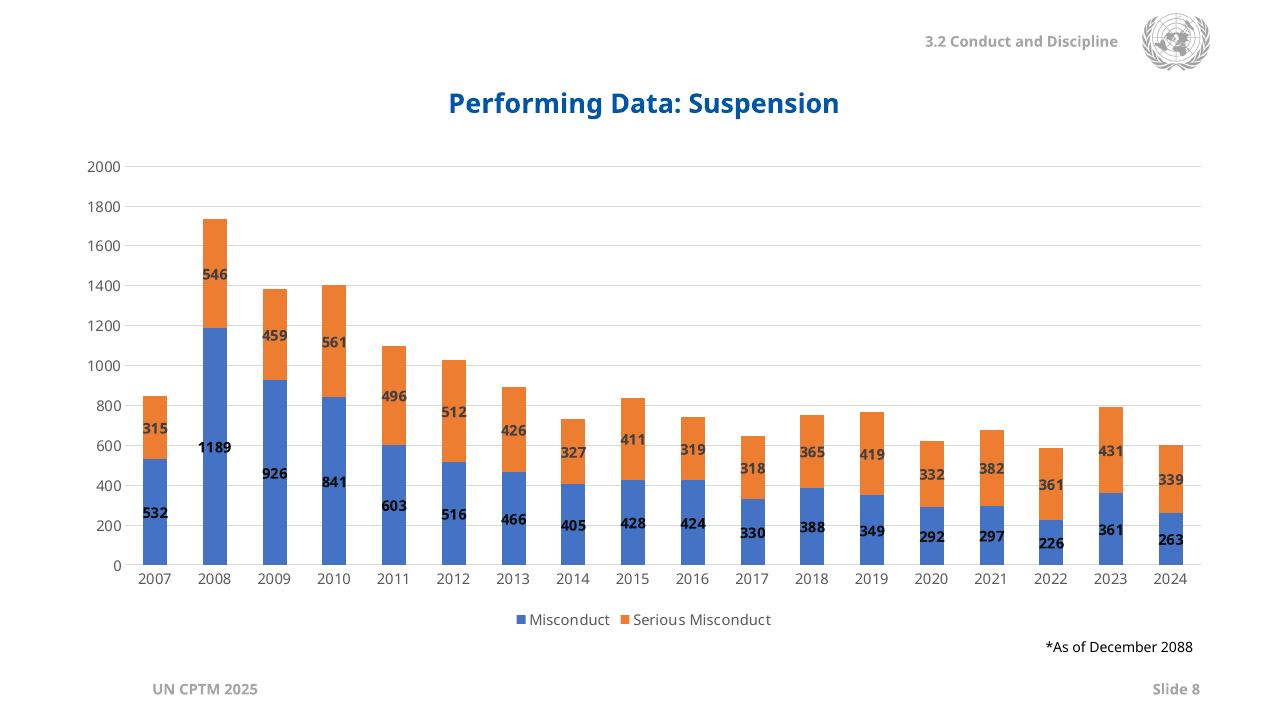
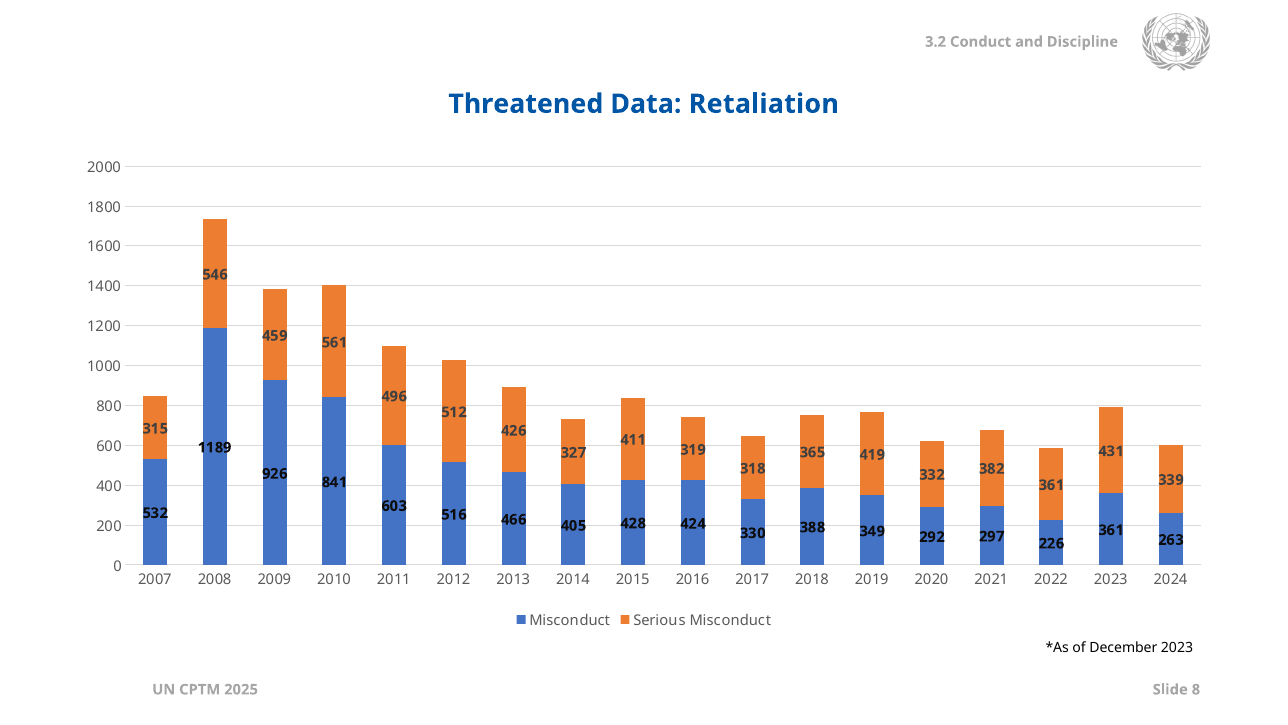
Performing: Performing -> Threatened (526, 104)
Suspension: Suspension -> Retaliation (764, 104)
December 2088: 2088 -> 2023 (1177, 647)
